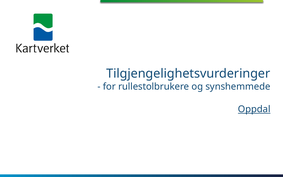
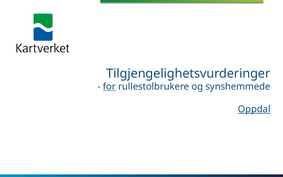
for underline: none -> present (109, 86)
